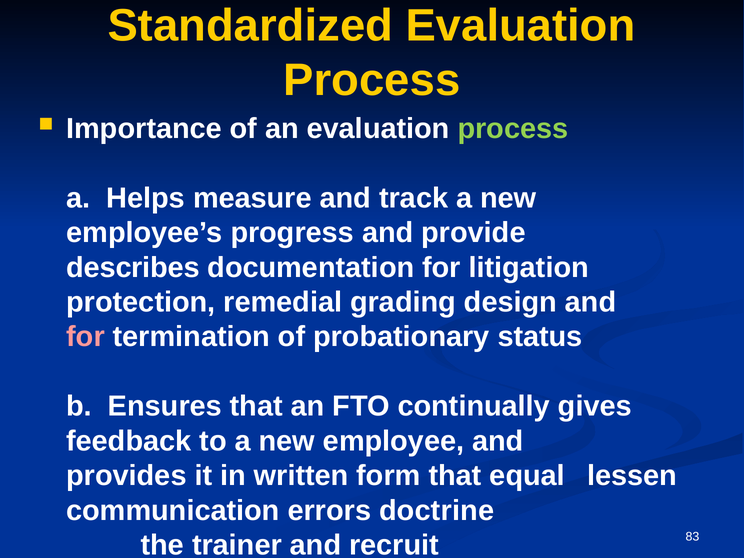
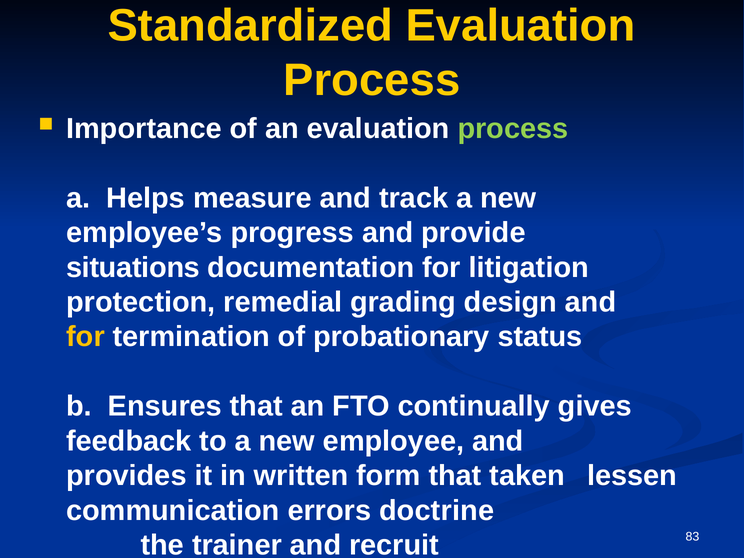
describes: describes -> situations (133, 267)
for colour: pink -> yellow (86, 337)
equal: equal -> taken (527, 476)
